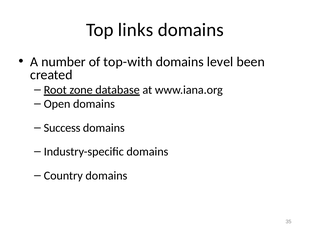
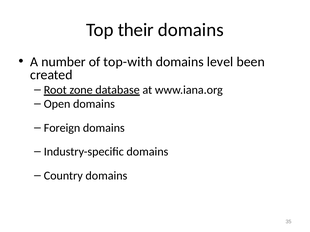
links: links -> their (136, 30)
Success: Success -> Foreign (62, 128)
